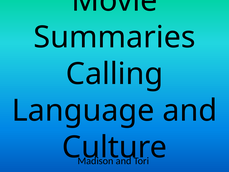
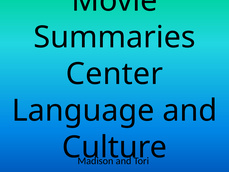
Calling: Calling -> Center (114, 74)
